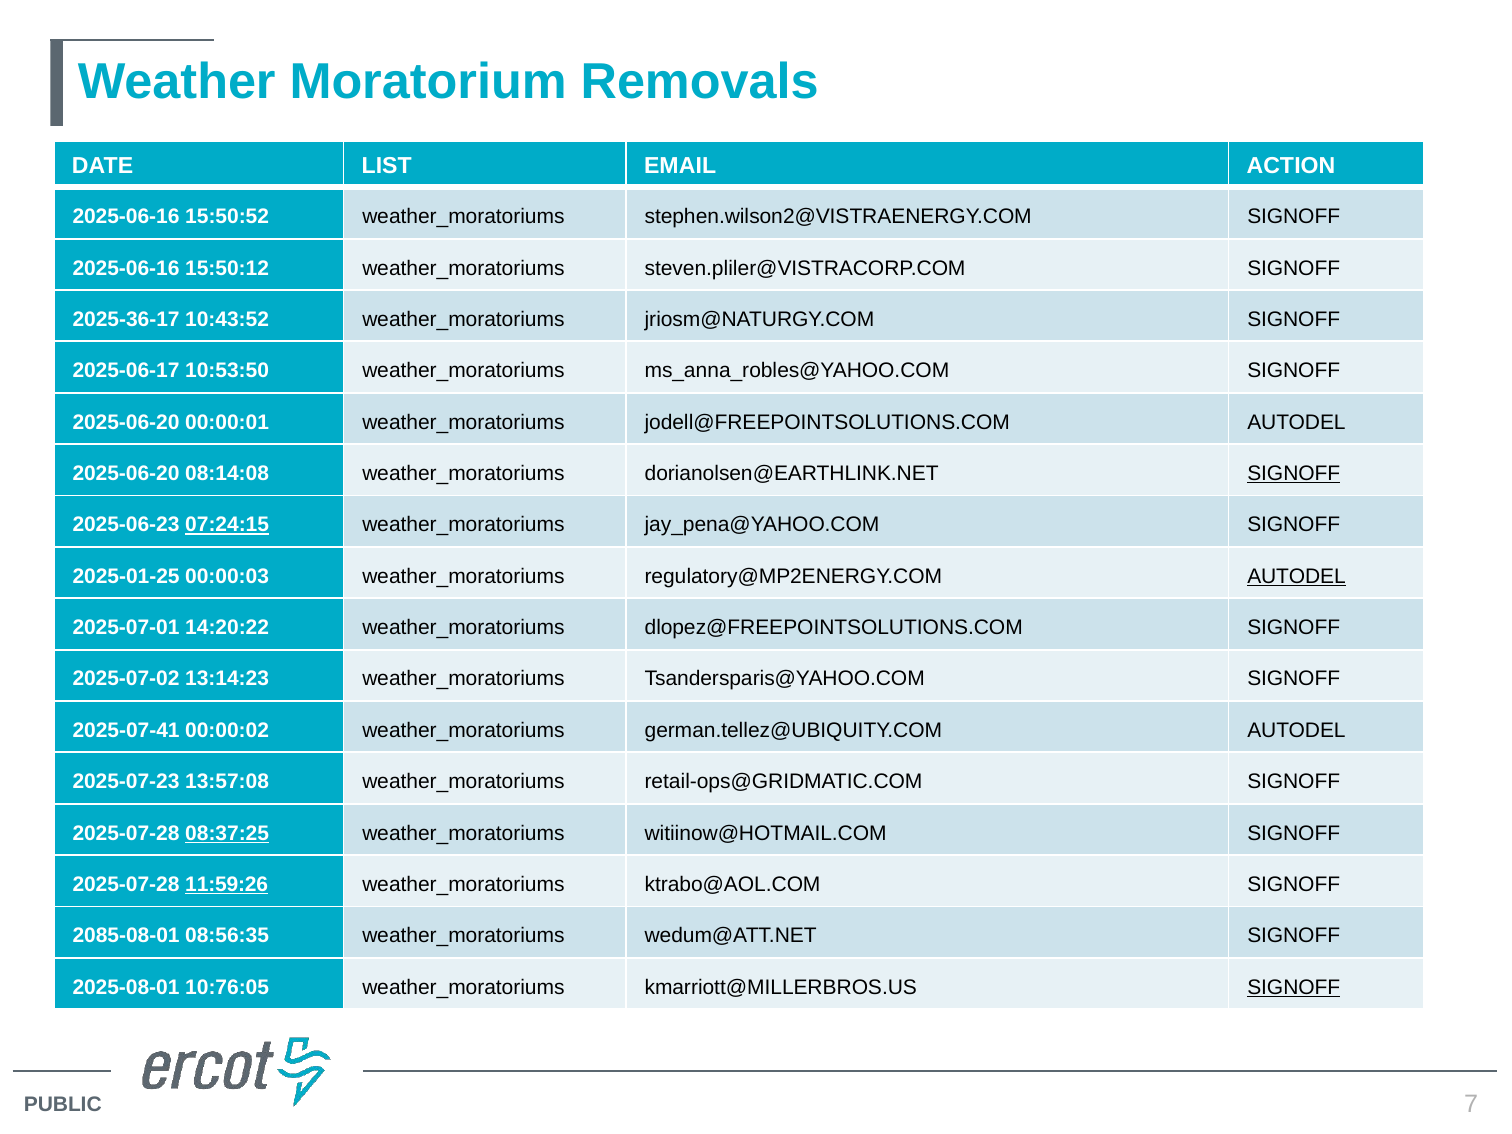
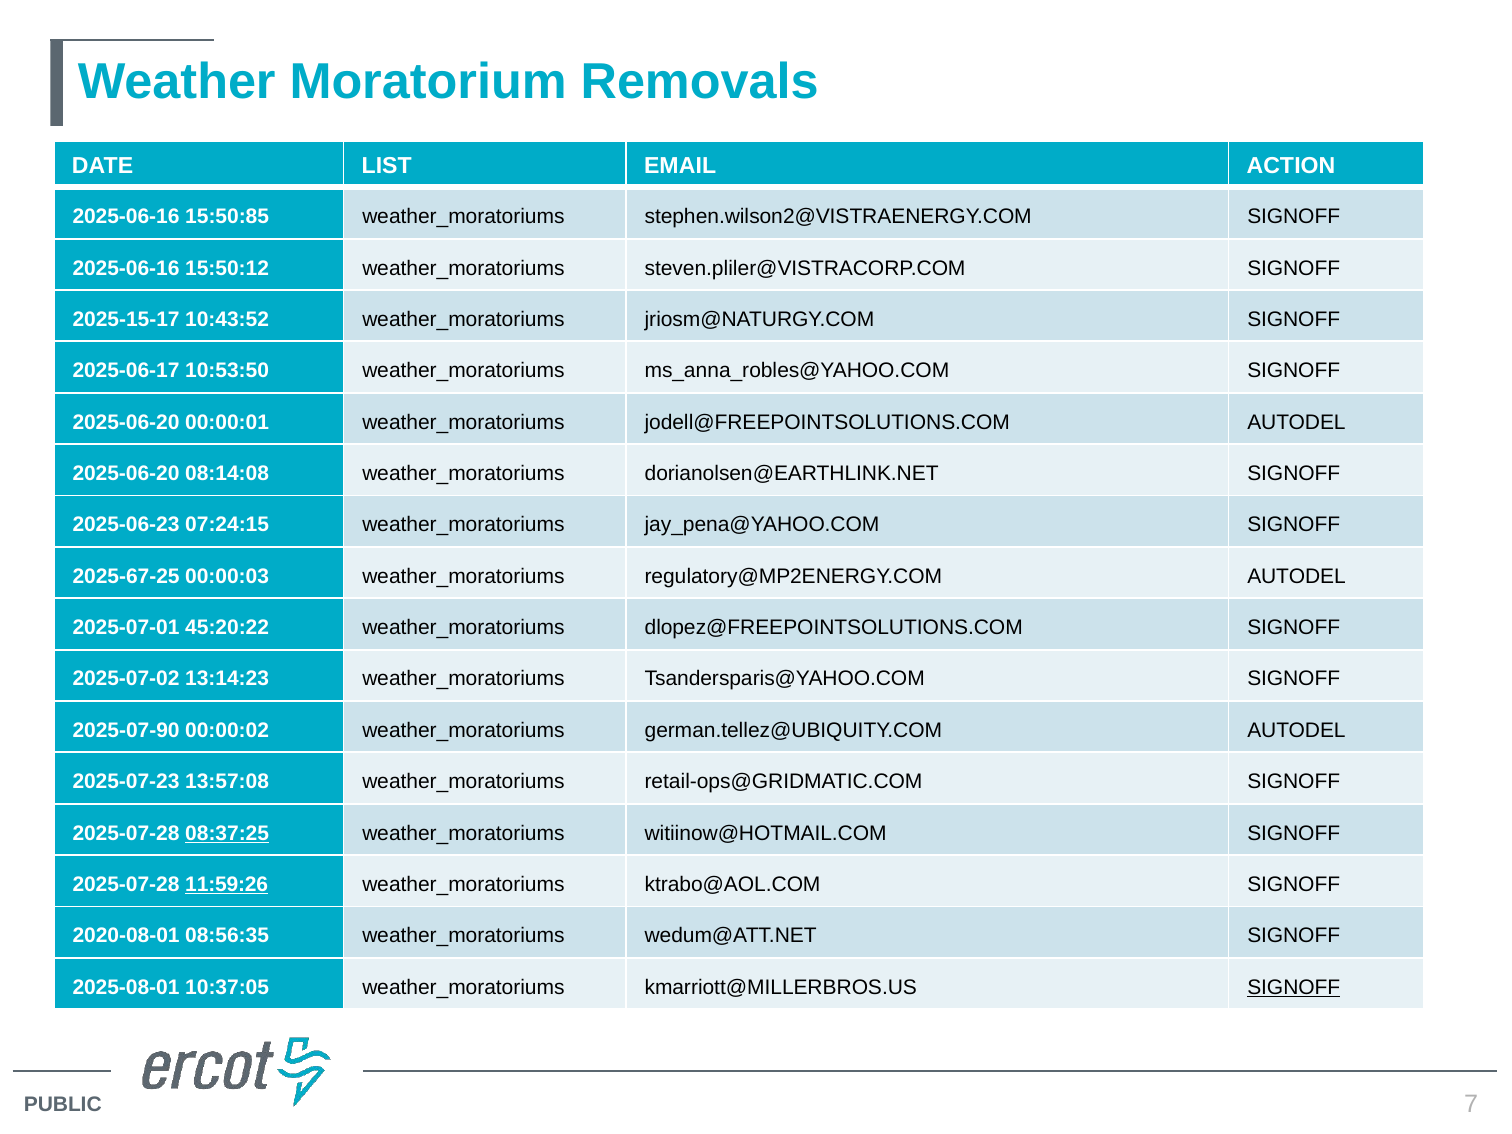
15:50:52: 15:50:52 -> 15:50:85 (227, 217)
2025-36-17: 2025-36-17 -> 2025-15-17 (126, 319)
SIGNOFF underline: present -> none (1294, 474)
07:24:15 underline: present -> none (227, 525)
2025-01-25: 2025-01-25 -> 2025-67-25 (126, 576)
AUTODEL underline: present -> none (1297, 576)
14:20:22: 14:20:22 -> 45:20:22 (227, 628)
2025-07-41: 2025-07-41 -> 2025-07-90 (126, 730)
2085-08-01: 2085-08-01 -> 2020-08-01 (126, 936)
10:76:05: 10:76:05 -> 10:37:05 (227, 987)
